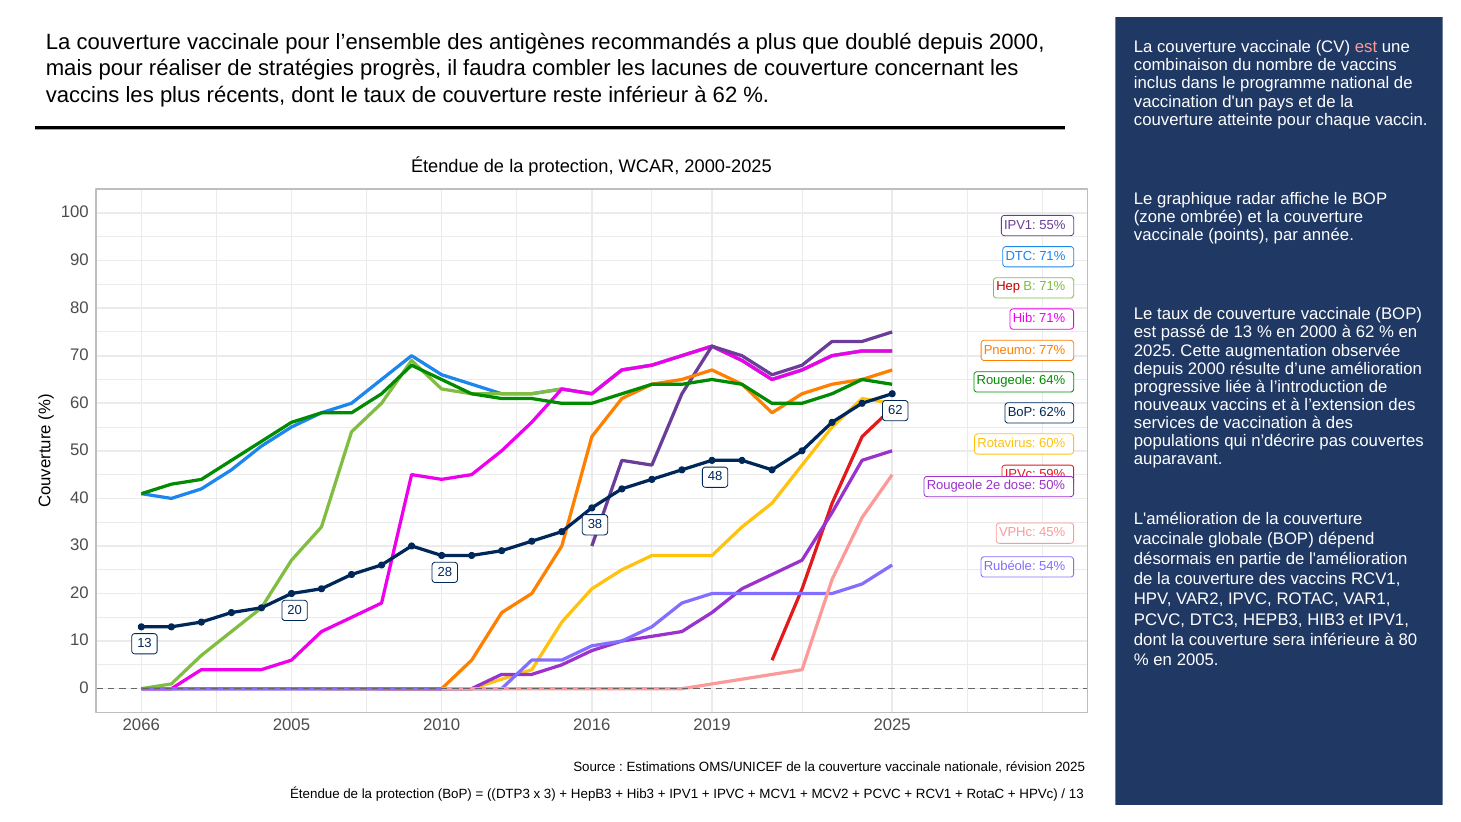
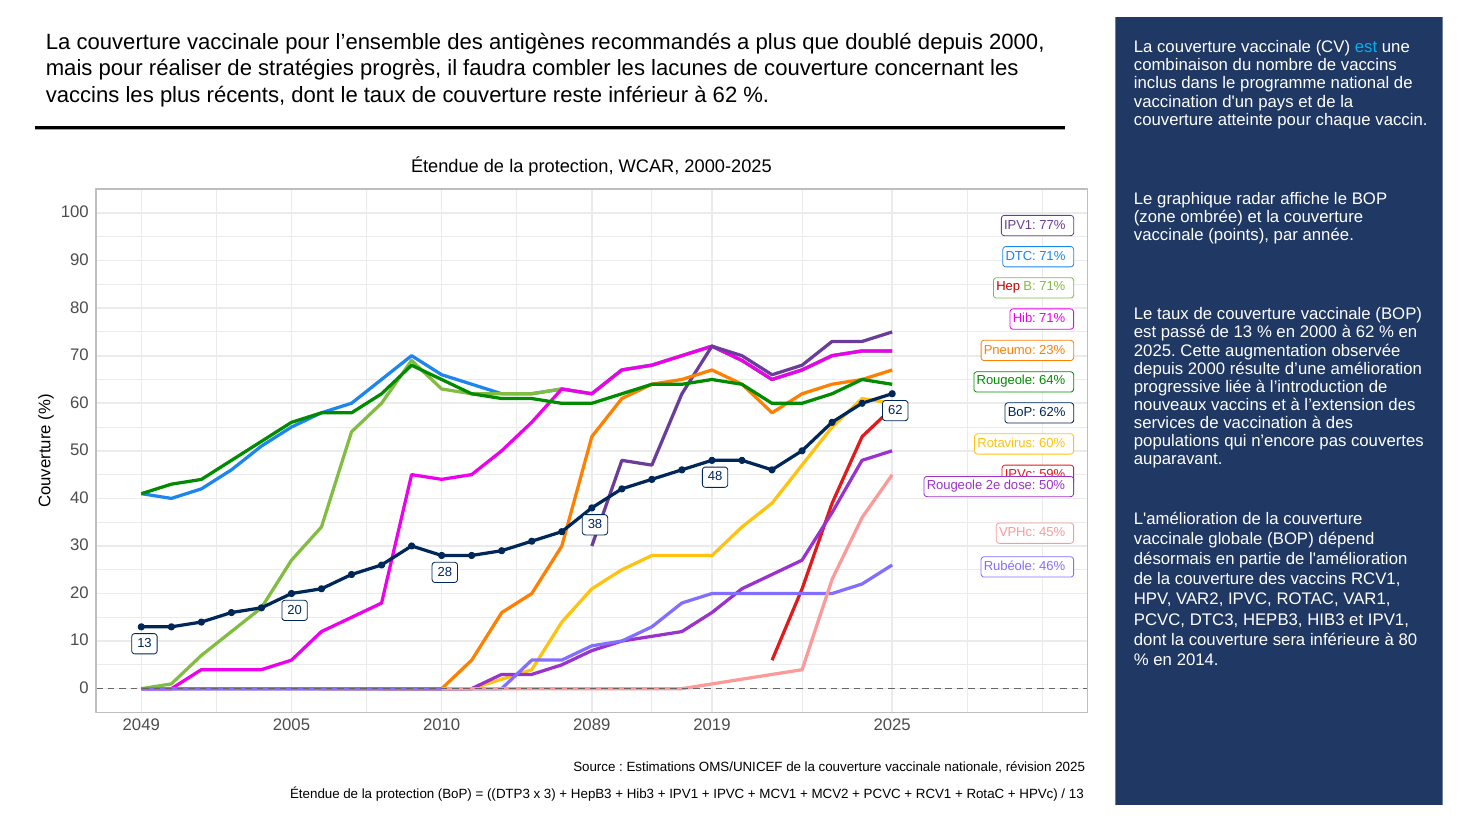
est colour: pink -> light blue (1366, 47)
55%: 55% -> 77% (1052, 225)
77%: 77% -> 23% (1052, 350)
n’décrire: n’décrire -> n’encore (1283, 441)
54%: 54% -> 46% (1052, 566)
en 2005: 2005 -> 2014 (1198, 660)
2066: 2066 -> 2049 (141, 725)
2016: 2016 -> 2089 (592, 725)
